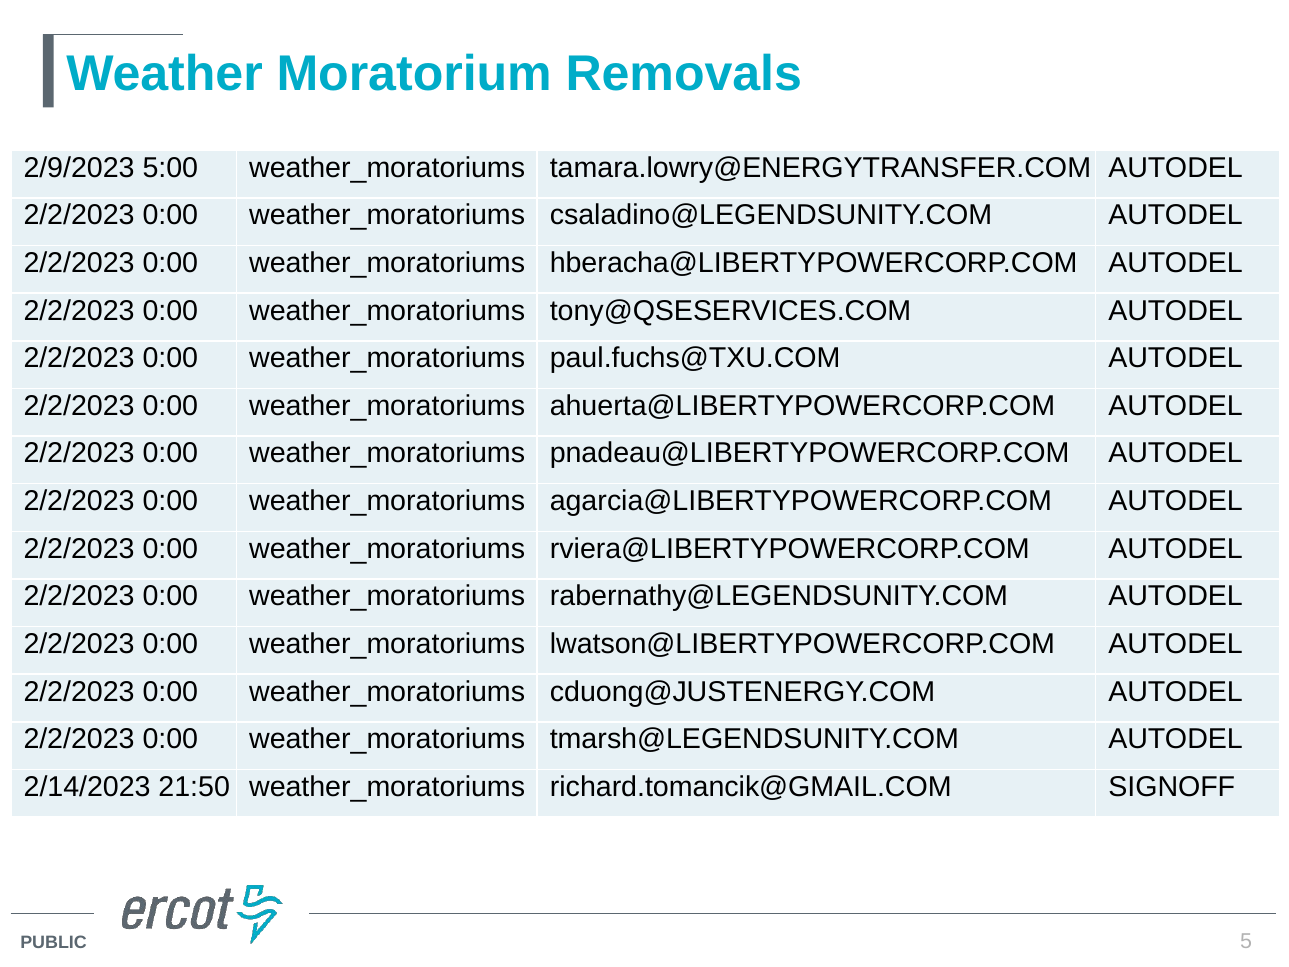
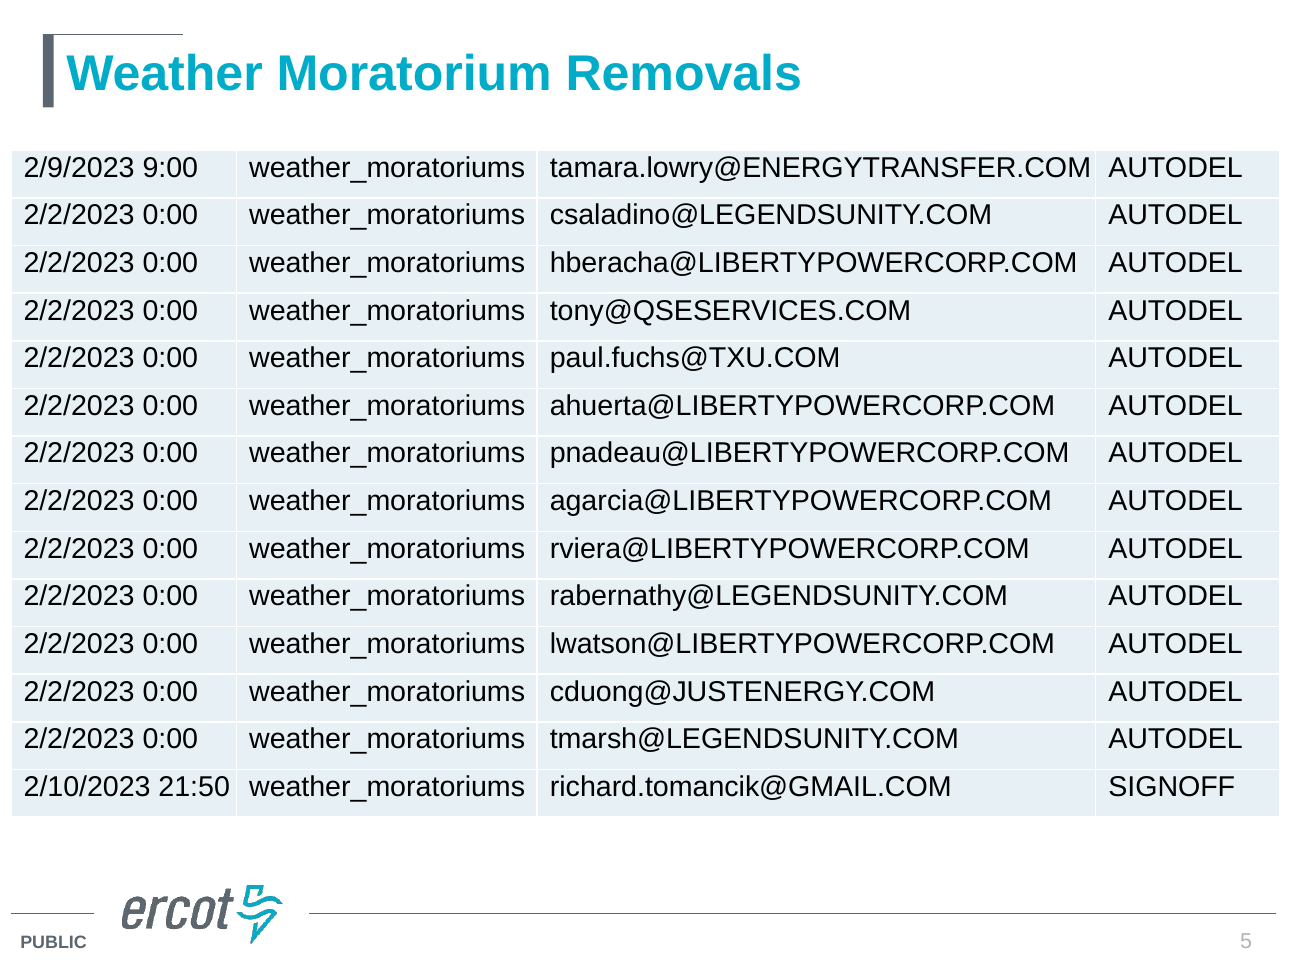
5:00: 5:00 -> 9:00 (170, 168)
2/14/2023: 2/14/2023 -> 2/10/2023 (87, 787)
